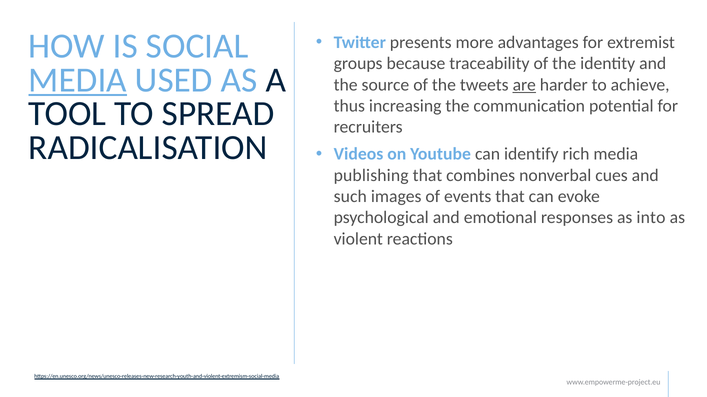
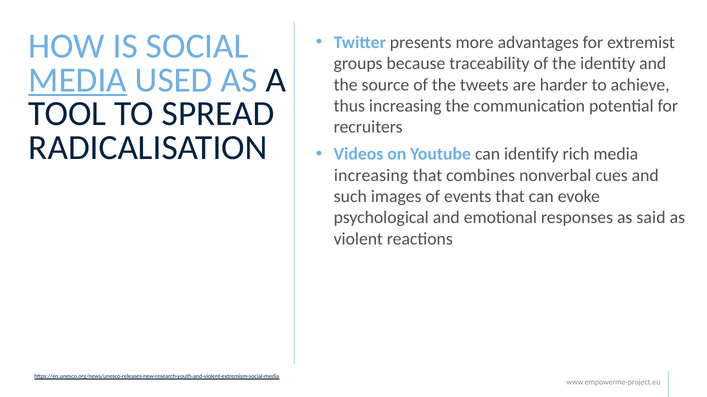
are underline: present -> none (524, 85)
publishing: publishing -> increasing (371, 176)
into: into -> said (651, 218)
